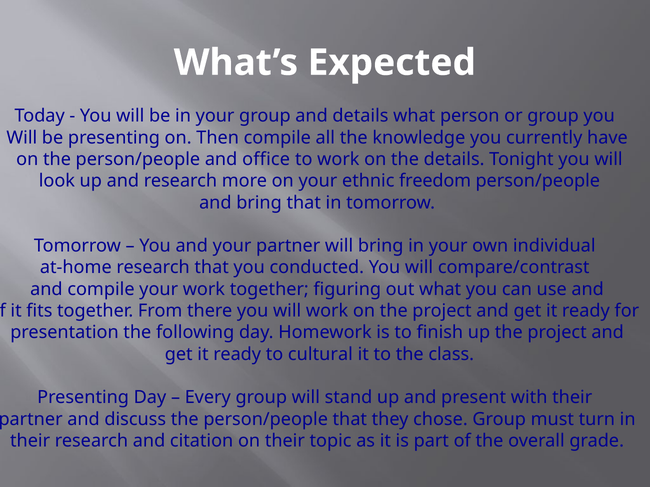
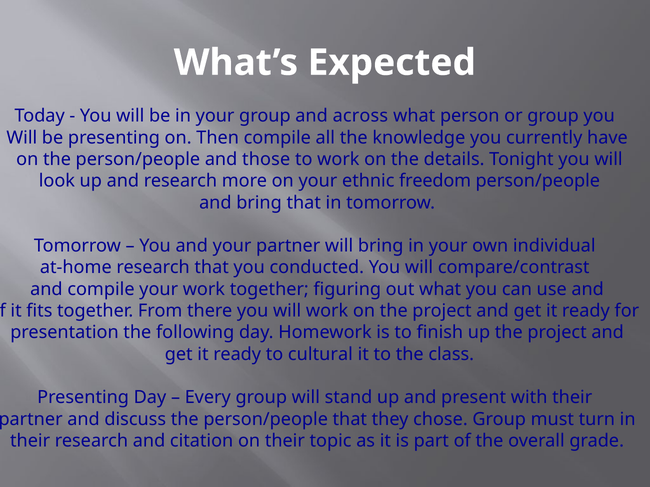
and details: details -> across (360, 116)
office: office -> those (266, 159)
